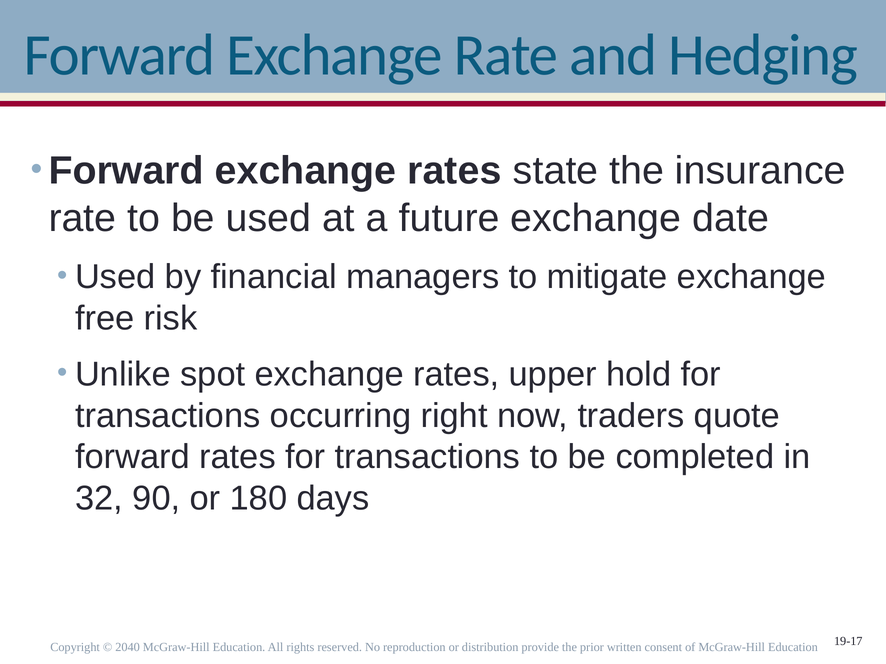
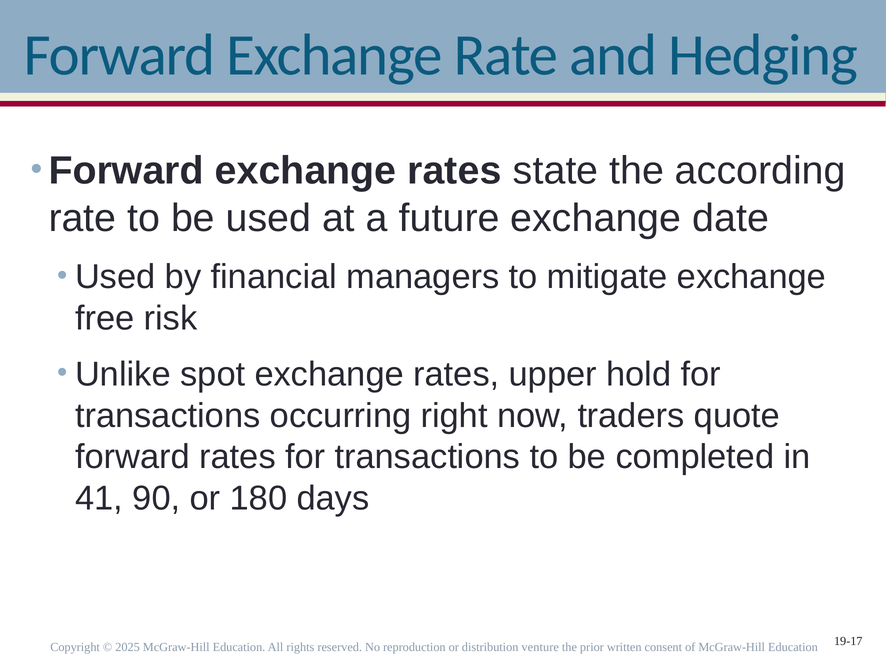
insurance: insurance -> according (760, 171)
32: 32 -> 41 (99, 499)
2040: 2040 -> 2025 (128, 648)
provide: provide -> venture (540, 648)
